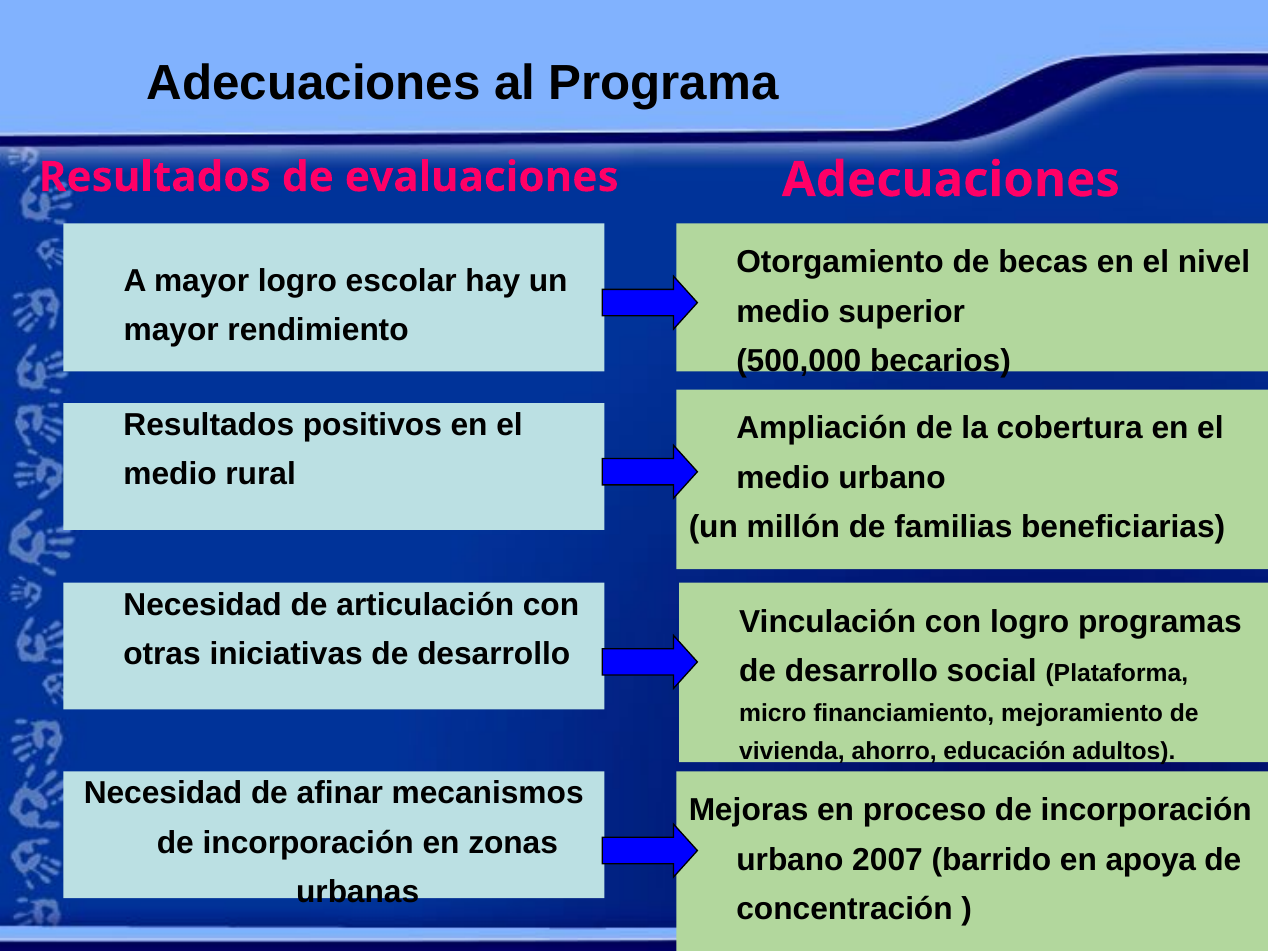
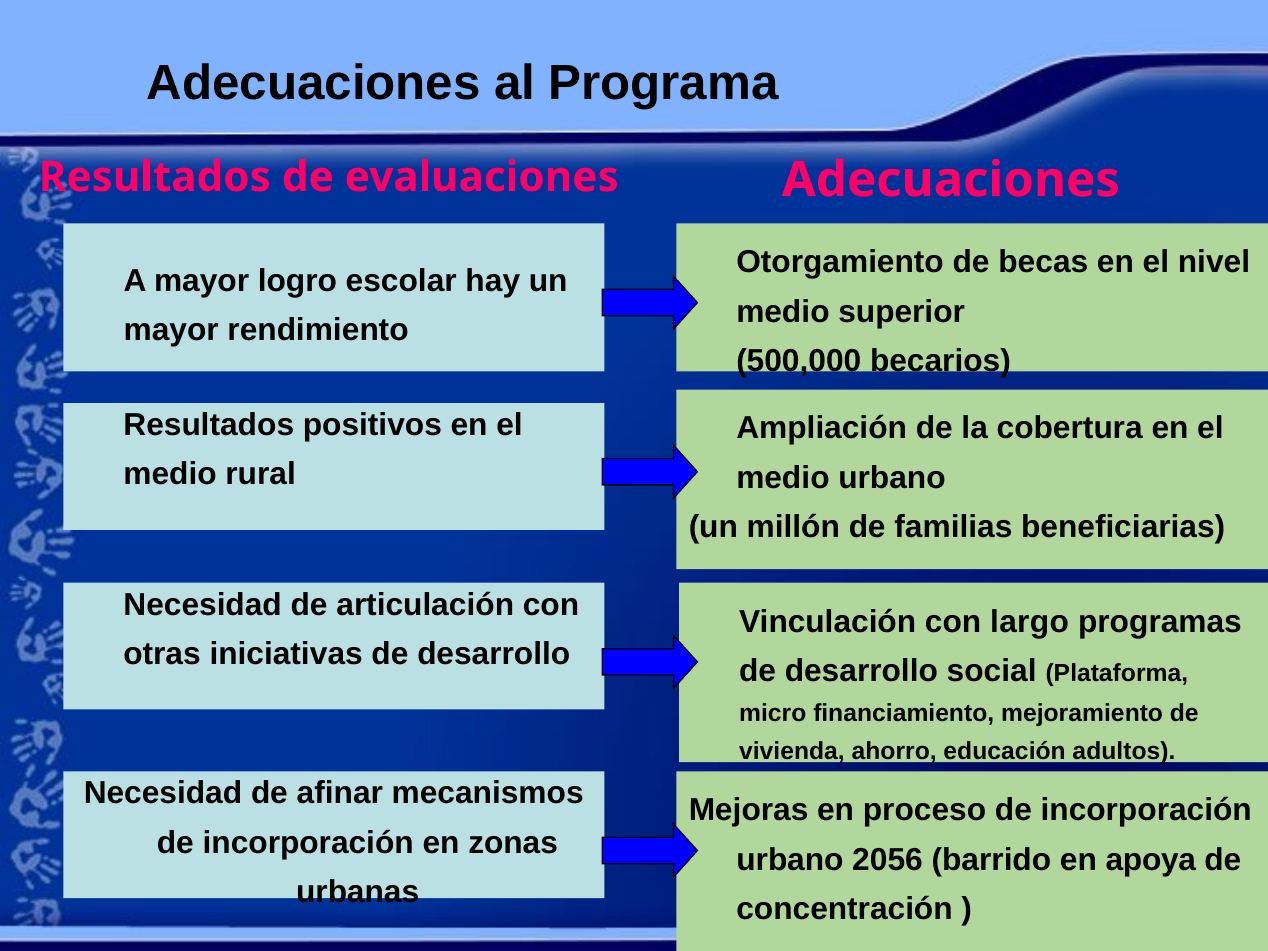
con logro: logro -> largo (1030, 622)
2007: 2007 -> 2056 (888, 860)
